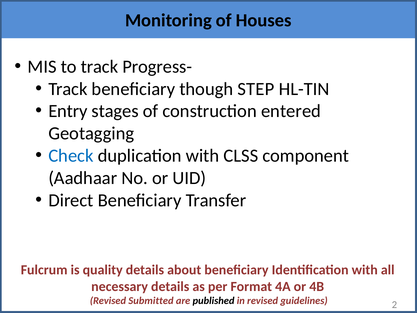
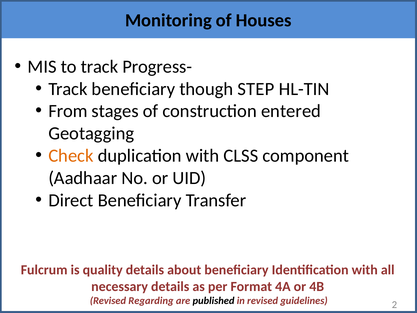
Entry: Entry -> From (68, 111)
Check colour: blue -> orange (71, 156)
Submitted: Submitted -> Regarding (151, 301)
